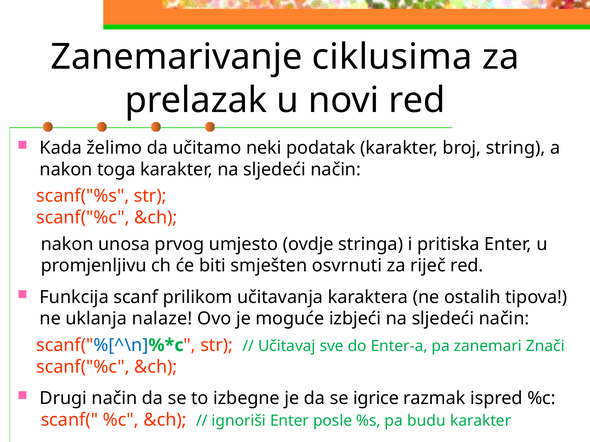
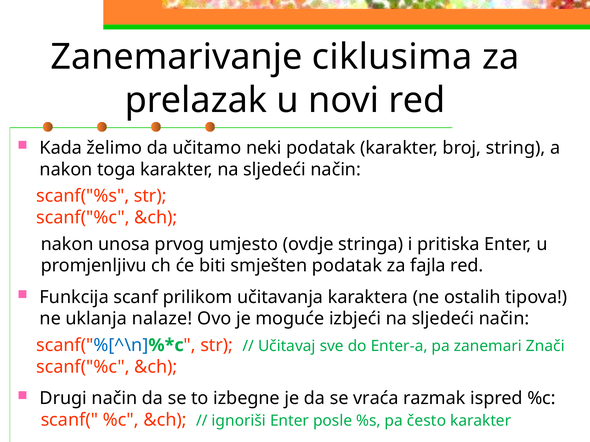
smješten osvrnuti: osvrnuti -> podatak (347, 266)
riječ: riječ -> fajla (428, 266)
igrice: igrice -> vraća (376, 399)
budu: budu -> često (426, 421)
